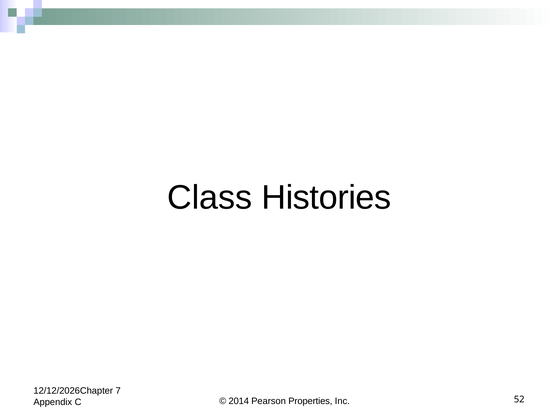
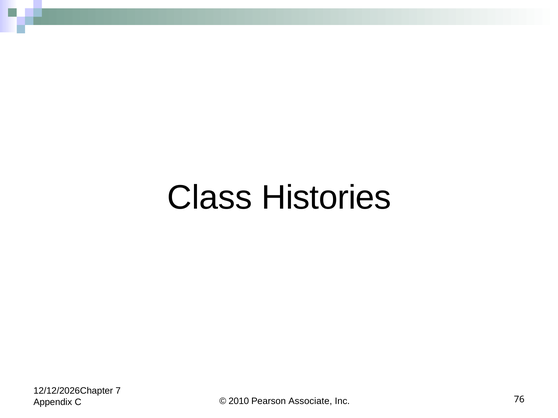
2014: 2014 -> 2010 (239, 401)
Properties: Properties -> Associate (310, 401)
52: 52 -> 76 (519, 400)
